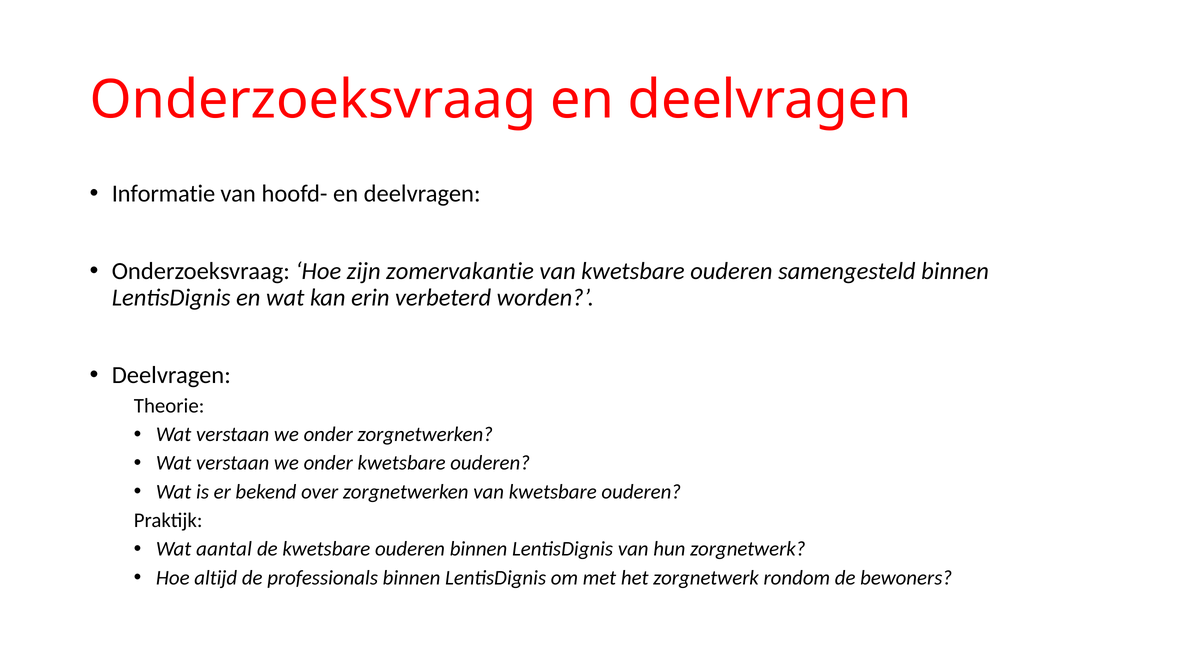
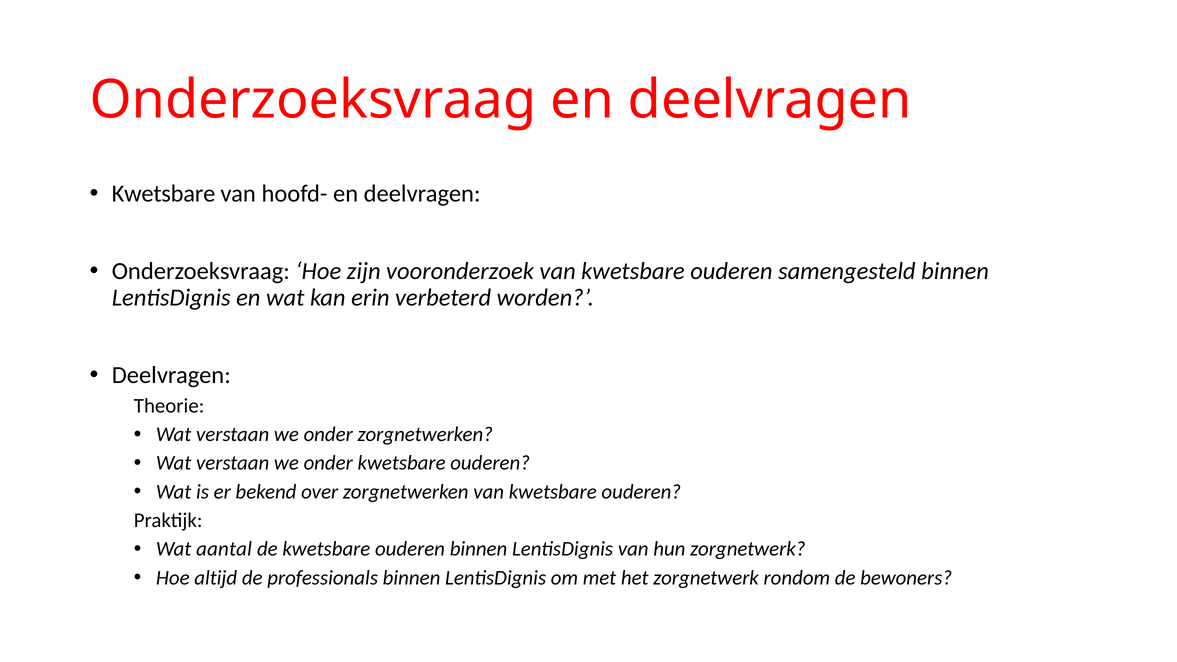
Informatie: Informatie -> Kwetsbare (164, 194)
zomervakantie: zomervakantie -> vooronderzoek (460, 271)
